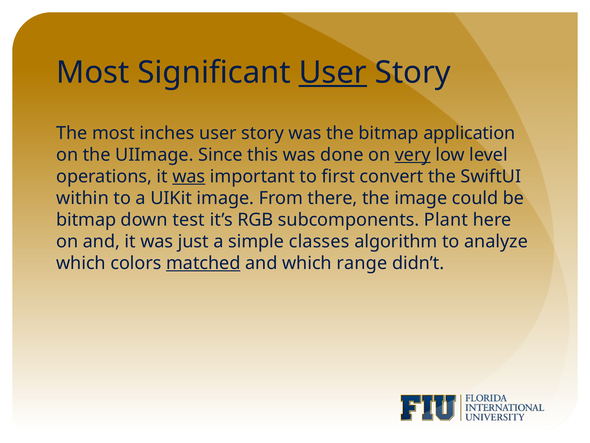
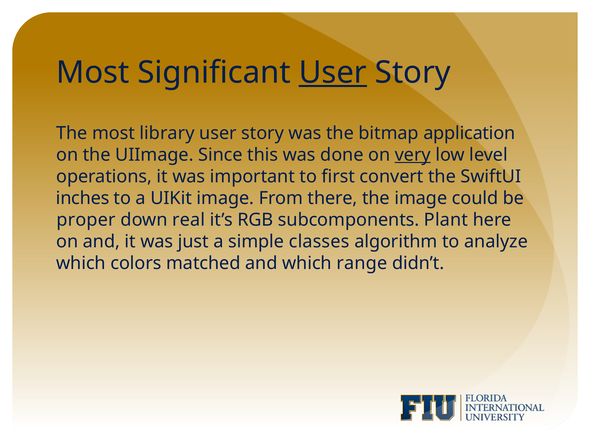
inches: inches -> library (167, 133)
was underline: present -> none (189, 176)
within: within -> inches (83, 198)
bitmap: bitmap -> proper (86, 220)
test: test -> real (189, 220)
matched underline: present -> none (203, 263)
